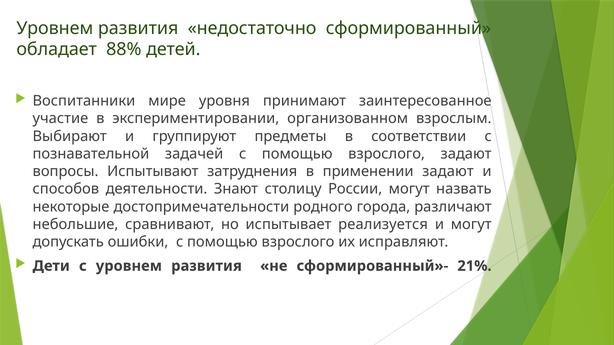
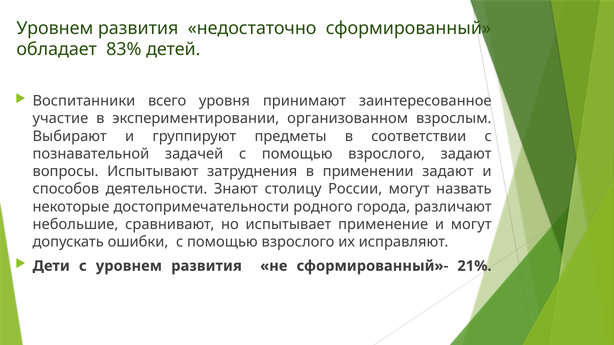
88%: 88% -> 83% (124, 50)
мире: мире -> всего (167, 101)
реализуется: реализуется -> применение (383, 225)
